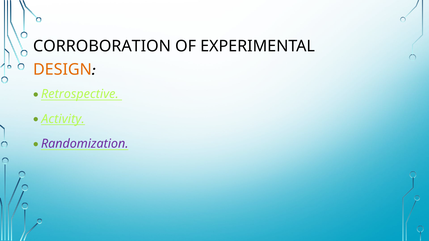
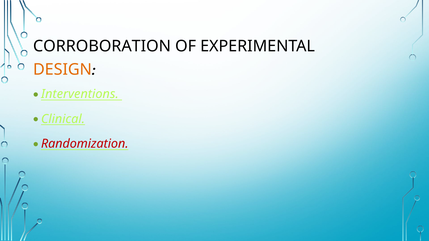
Retrospective: Retrospective -> Interventions (80, 94)
Activity: Activity -> Clinical (63, 119)
Randomization colour: purple -> red (85, 144)
